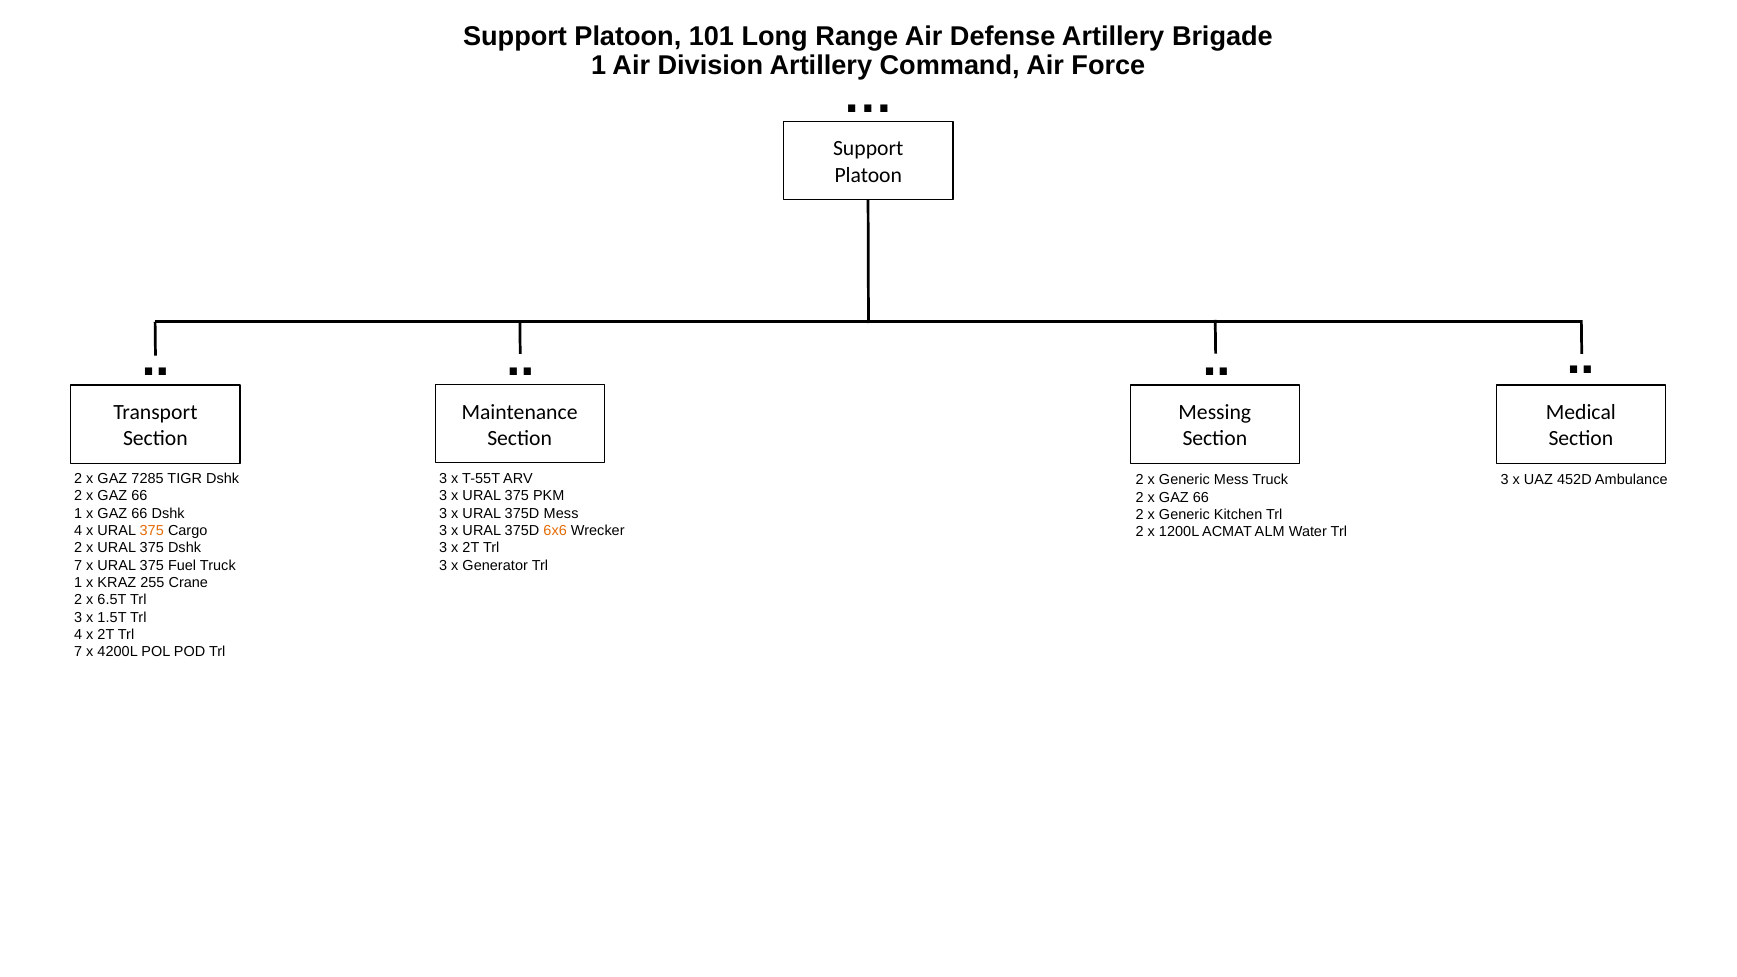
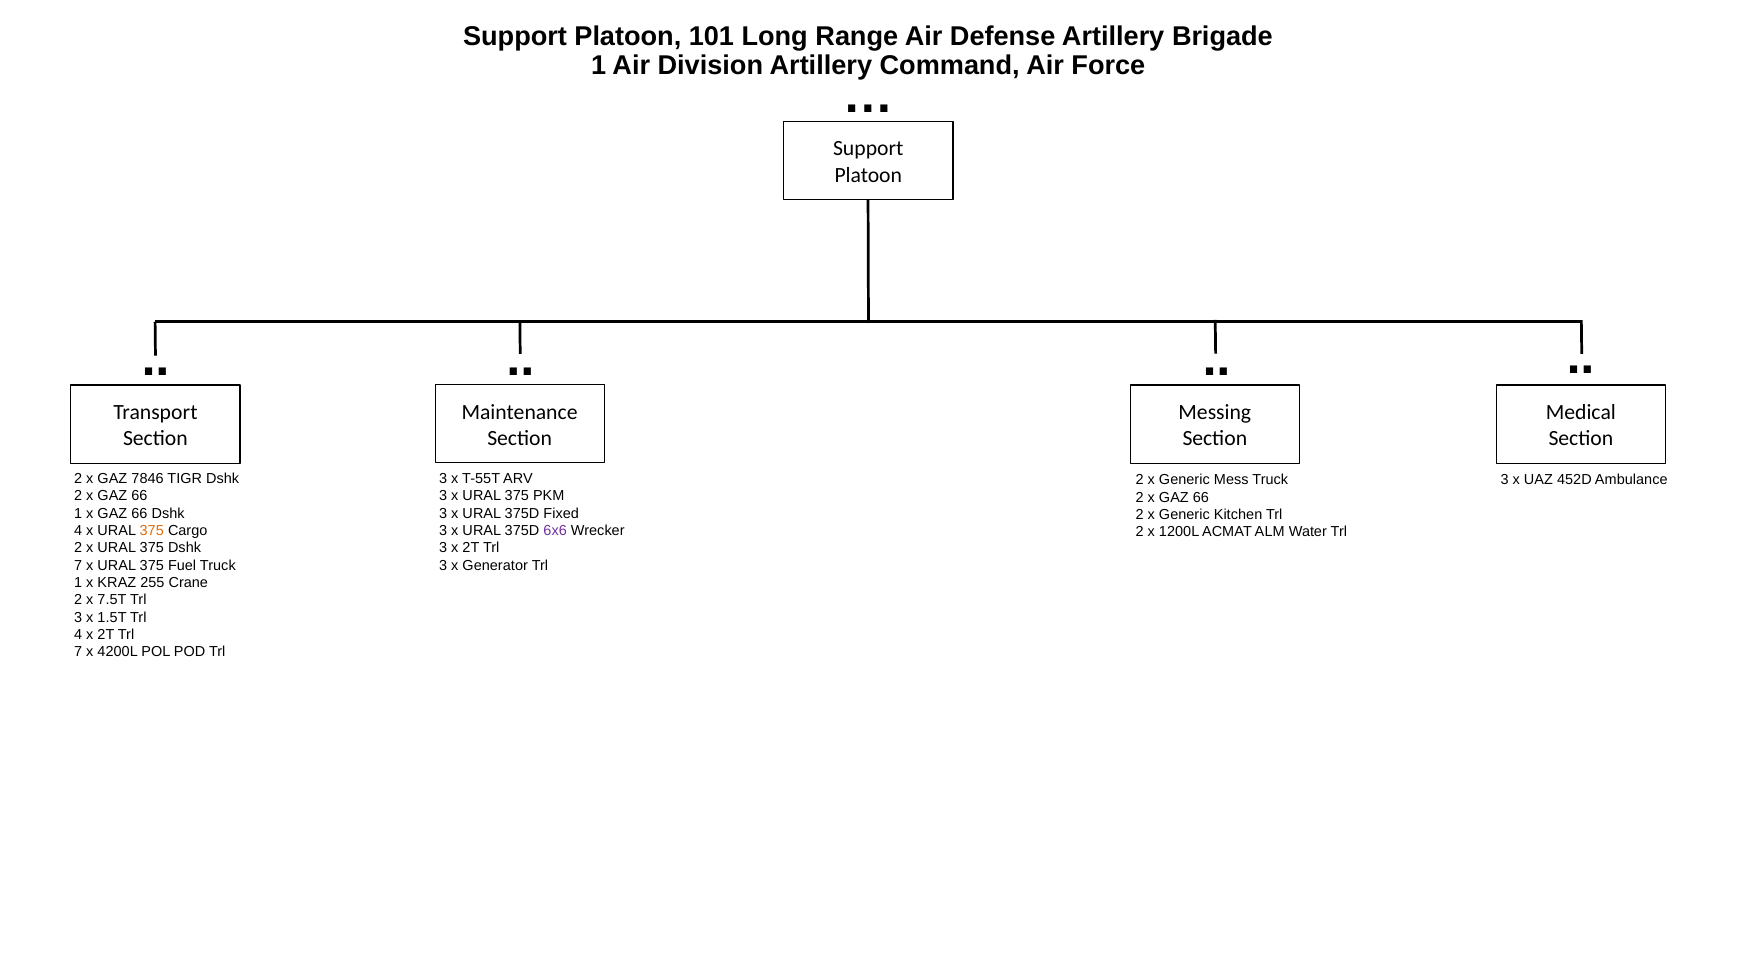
7285: 7285 -> 7846 (148, 479)
375D Mess: Mess -> Fixed (561, 514)
6x6 colour: orange -> purple (555, 531)
6.5T: 6.5T -> 7.5T (112, 600)
